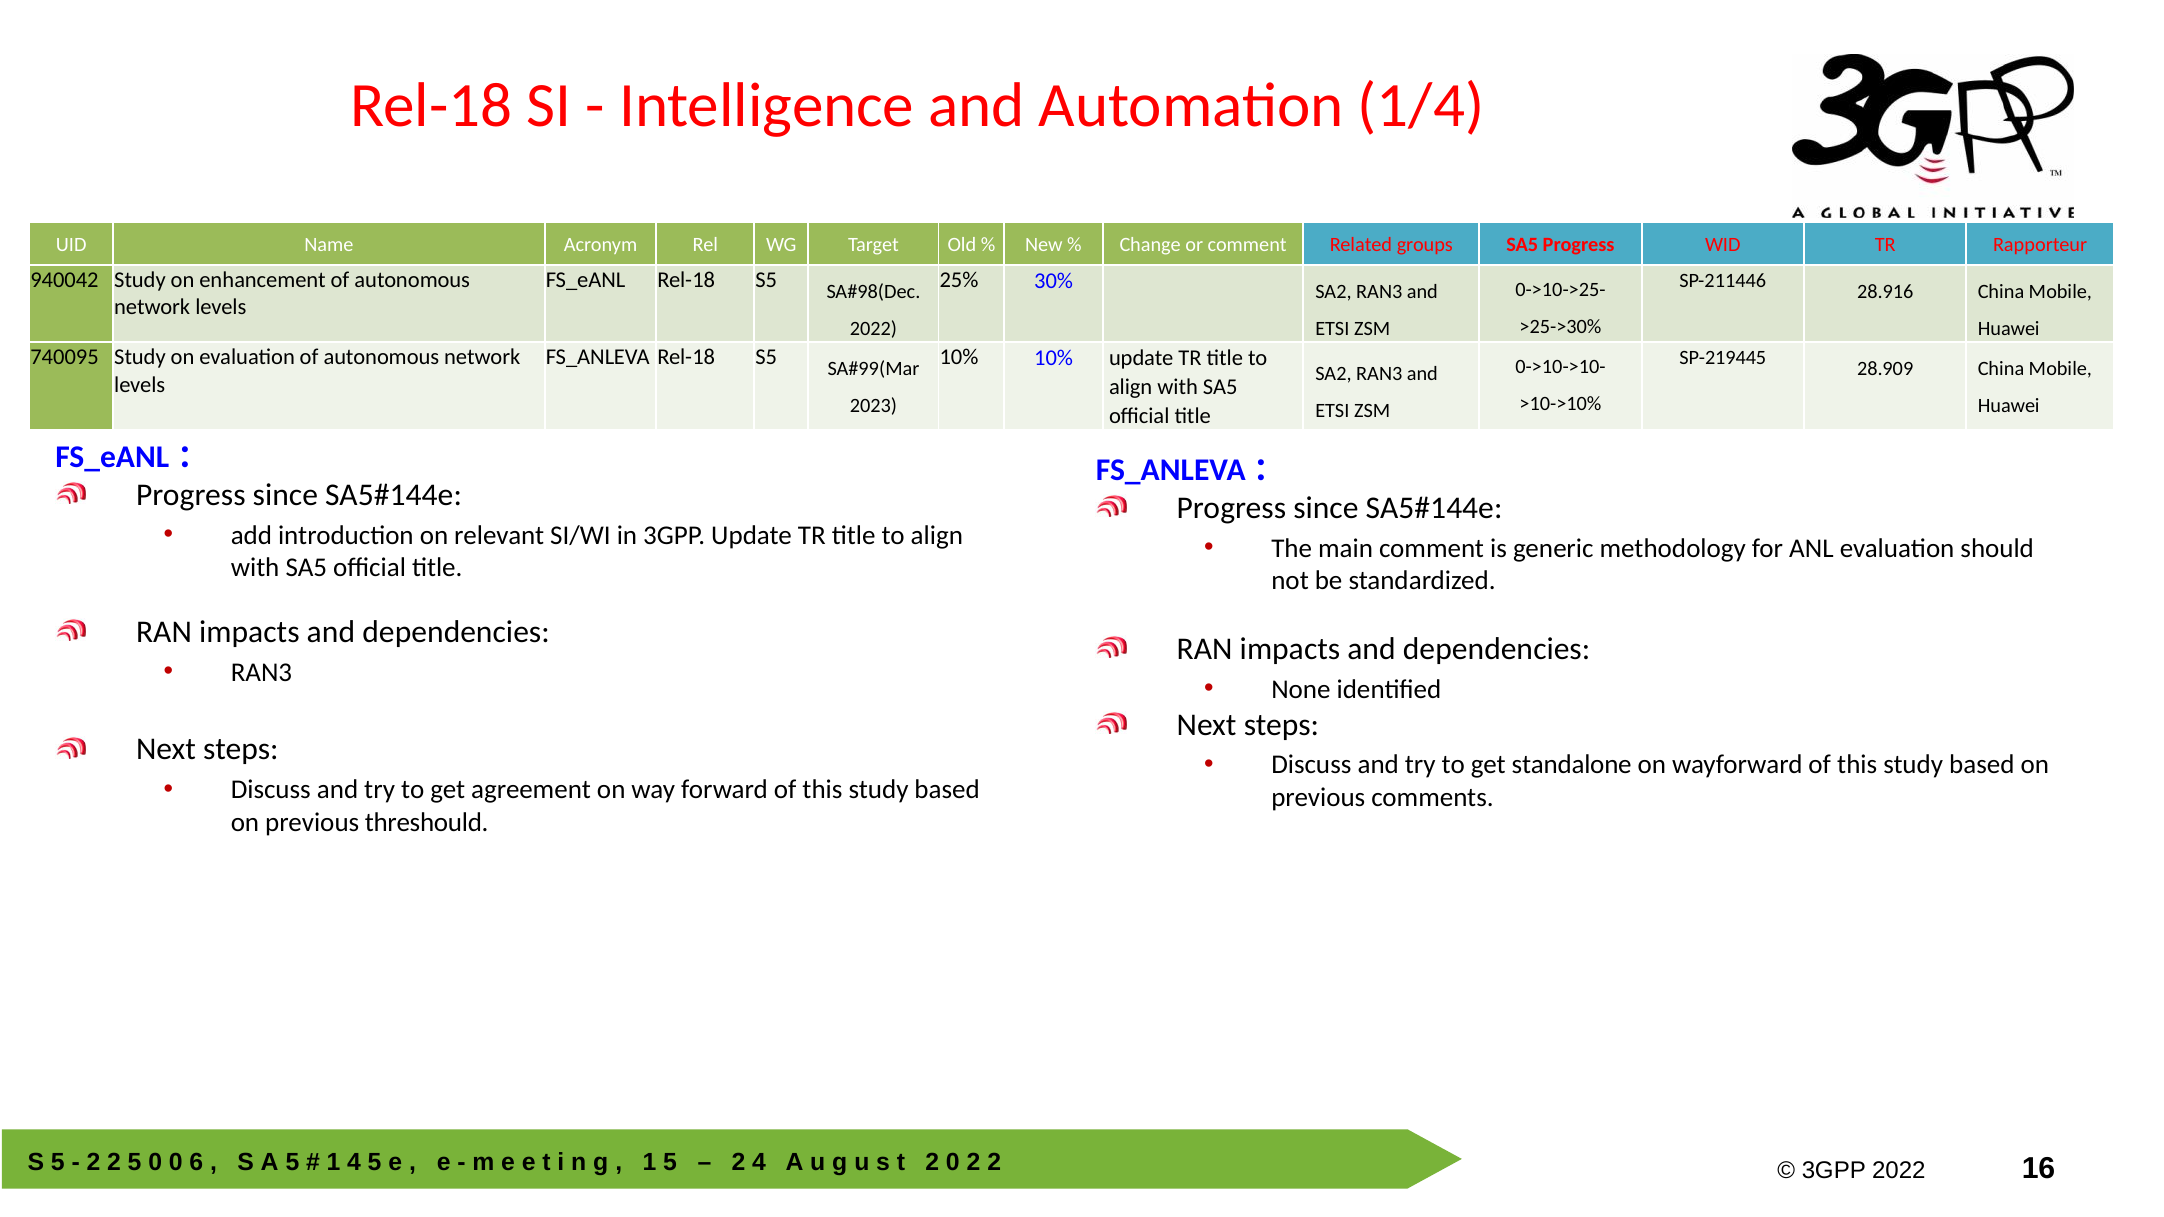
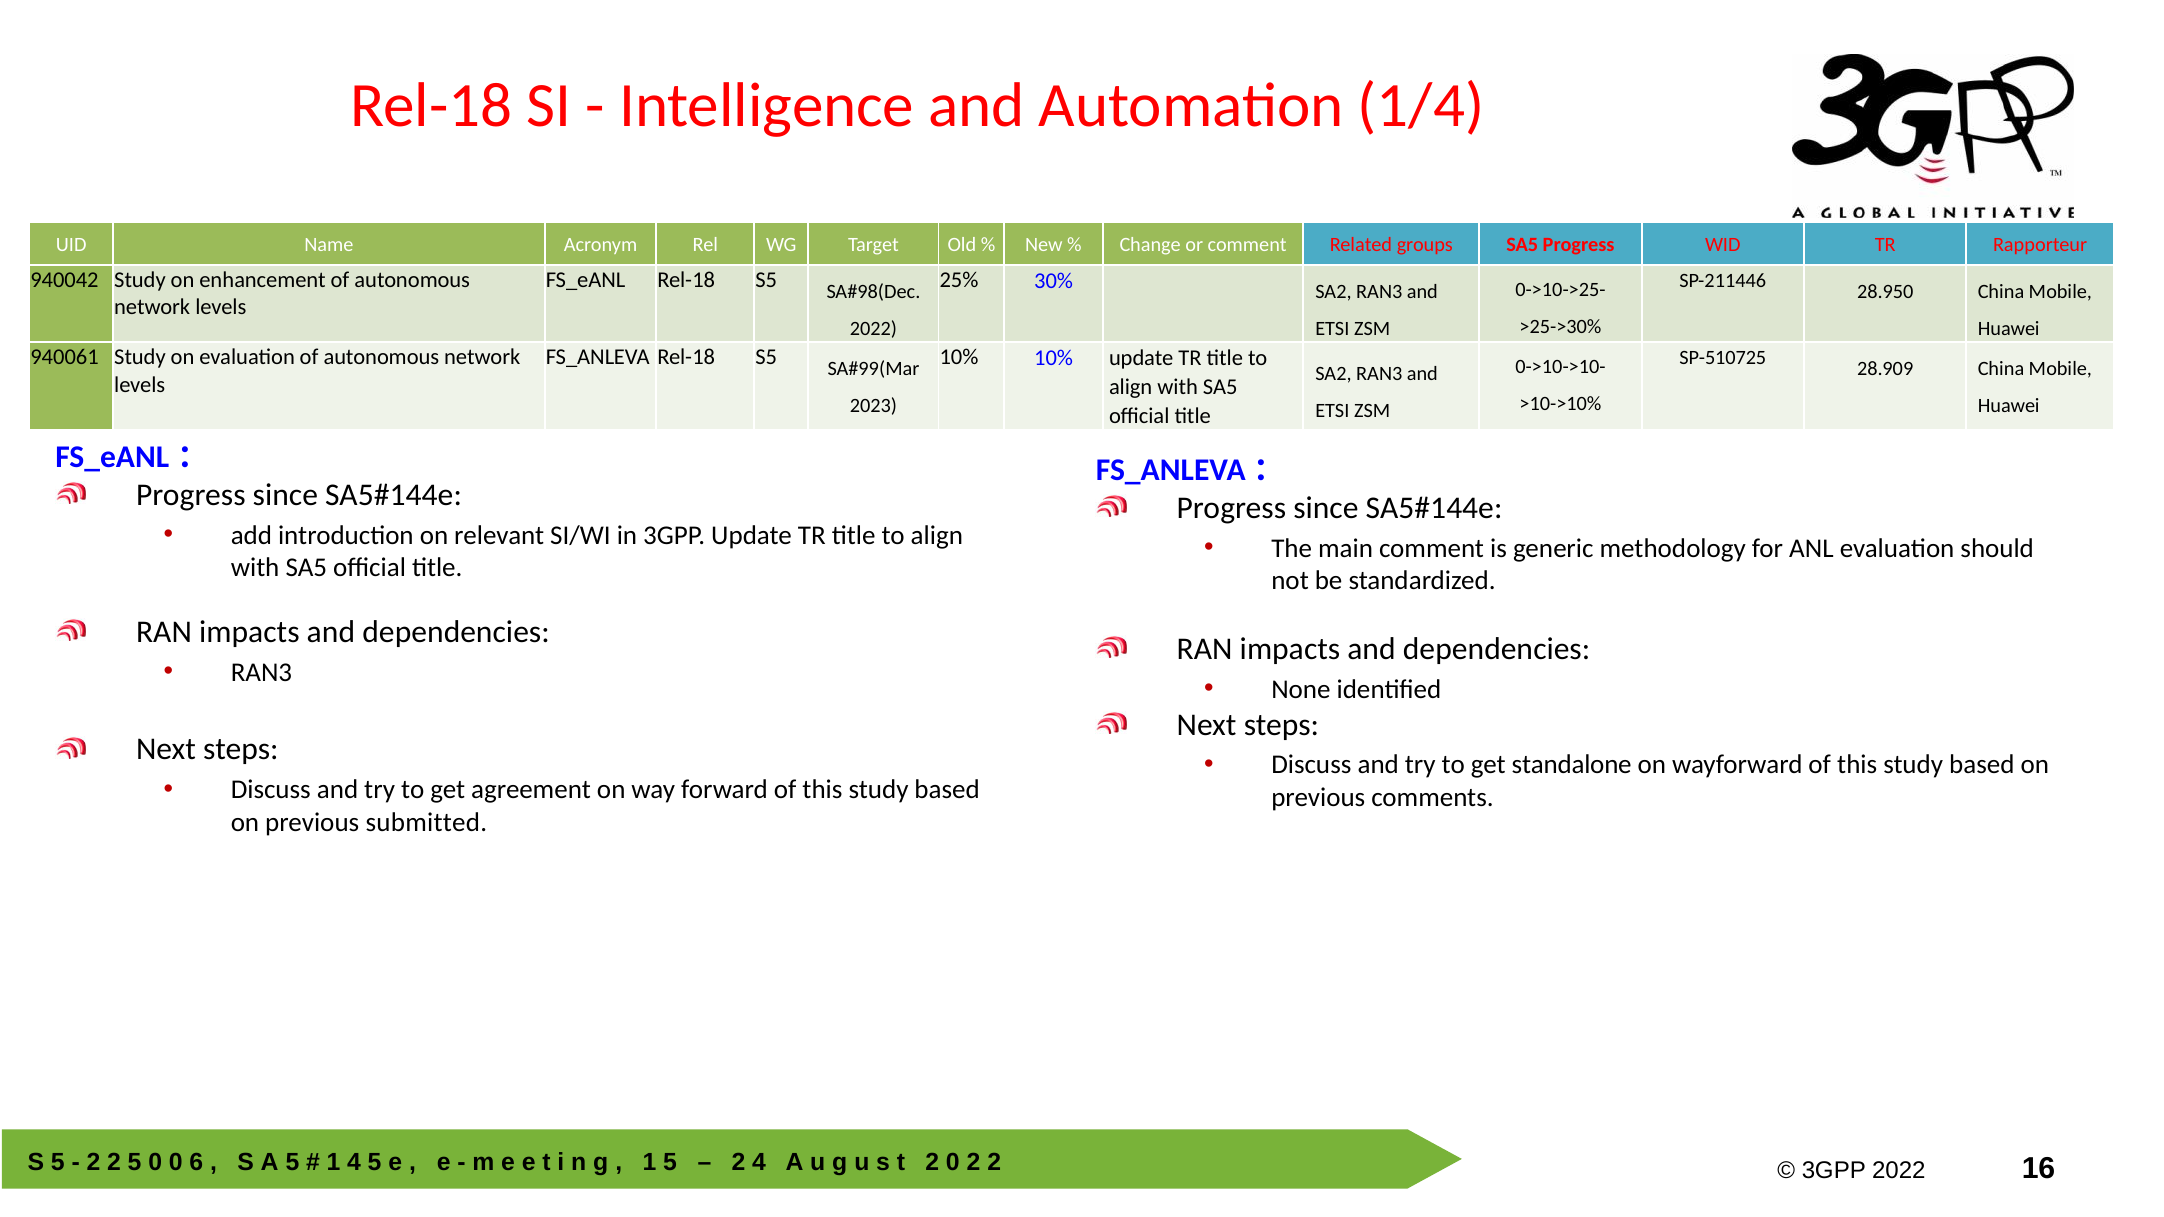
28.916: 28.916 -> 28.950 (1885, 292)
740095: 740095 -> 940061 (65, 357)
SP-219445: SP-219445 -> SP-510725 (1723, 358)
threshould: threshould -> submitted (426, 822)
